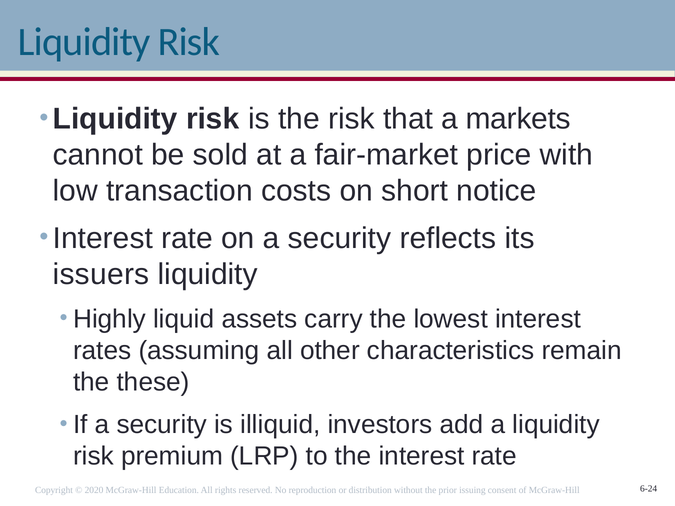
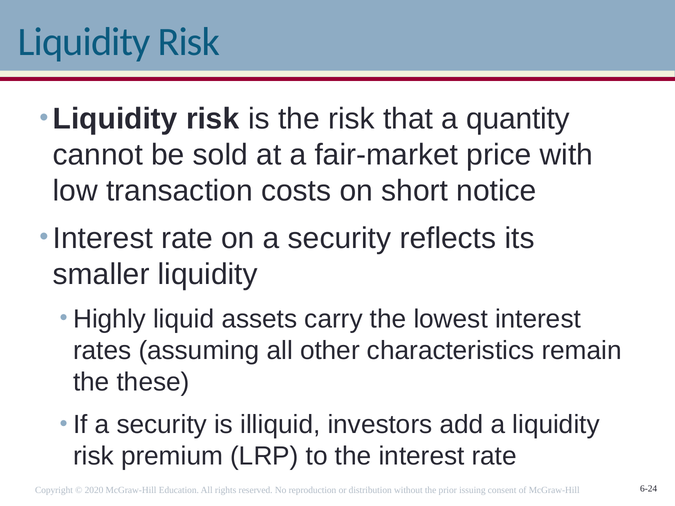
markets: markets -> quantity (518, 119)
issuers: issuers -> smaller (101, 274)
